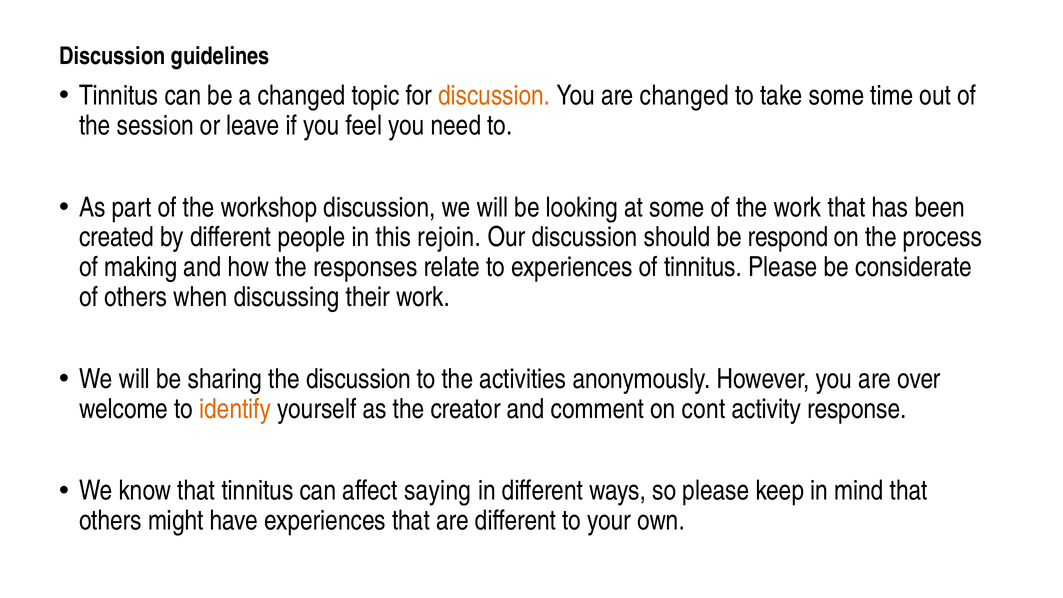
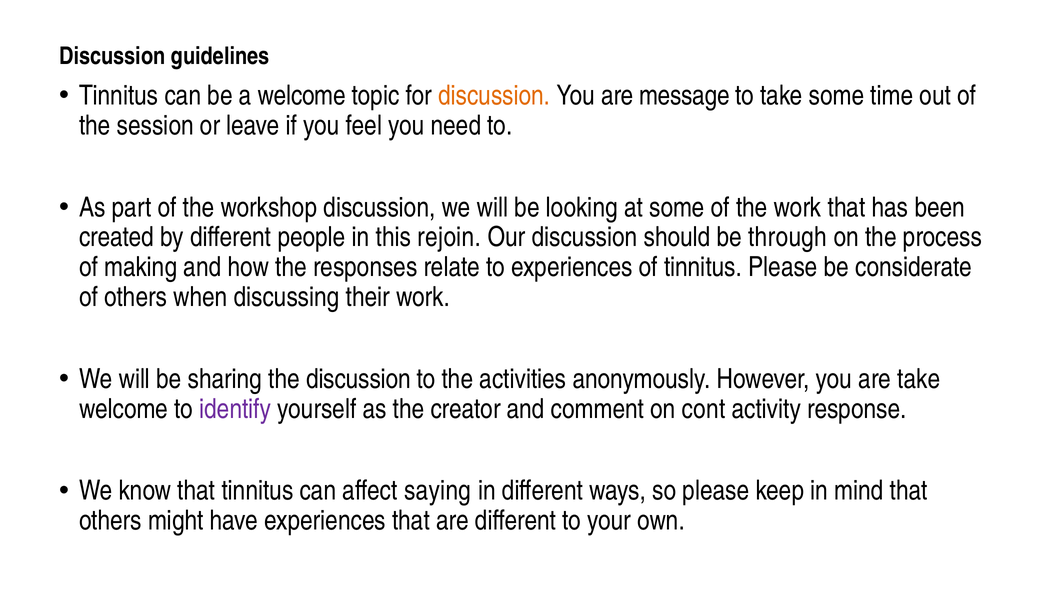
a changed: changed -> welcome (302, 96)
are changed: changed -> message (685, 96)
respond: respond -> through (788, 237)
are over: over -> take (919, 379)
identify colour: orange -> purple (235, 409)
